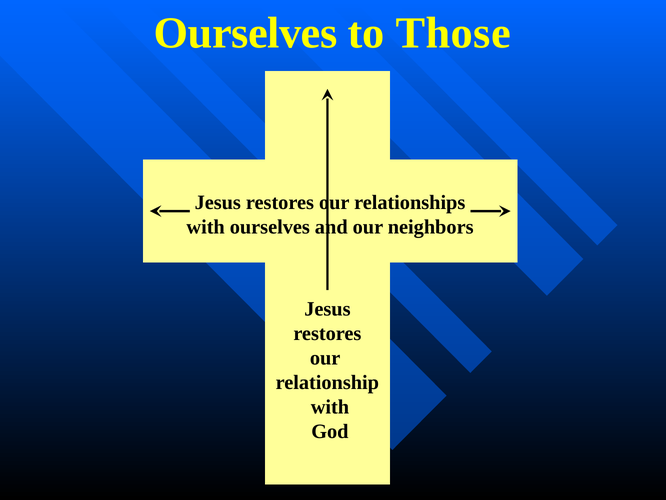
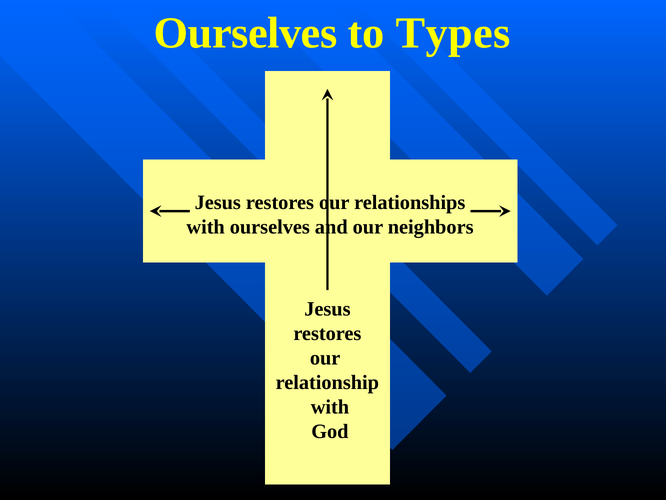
Those: Those -> Types (453, 33)
